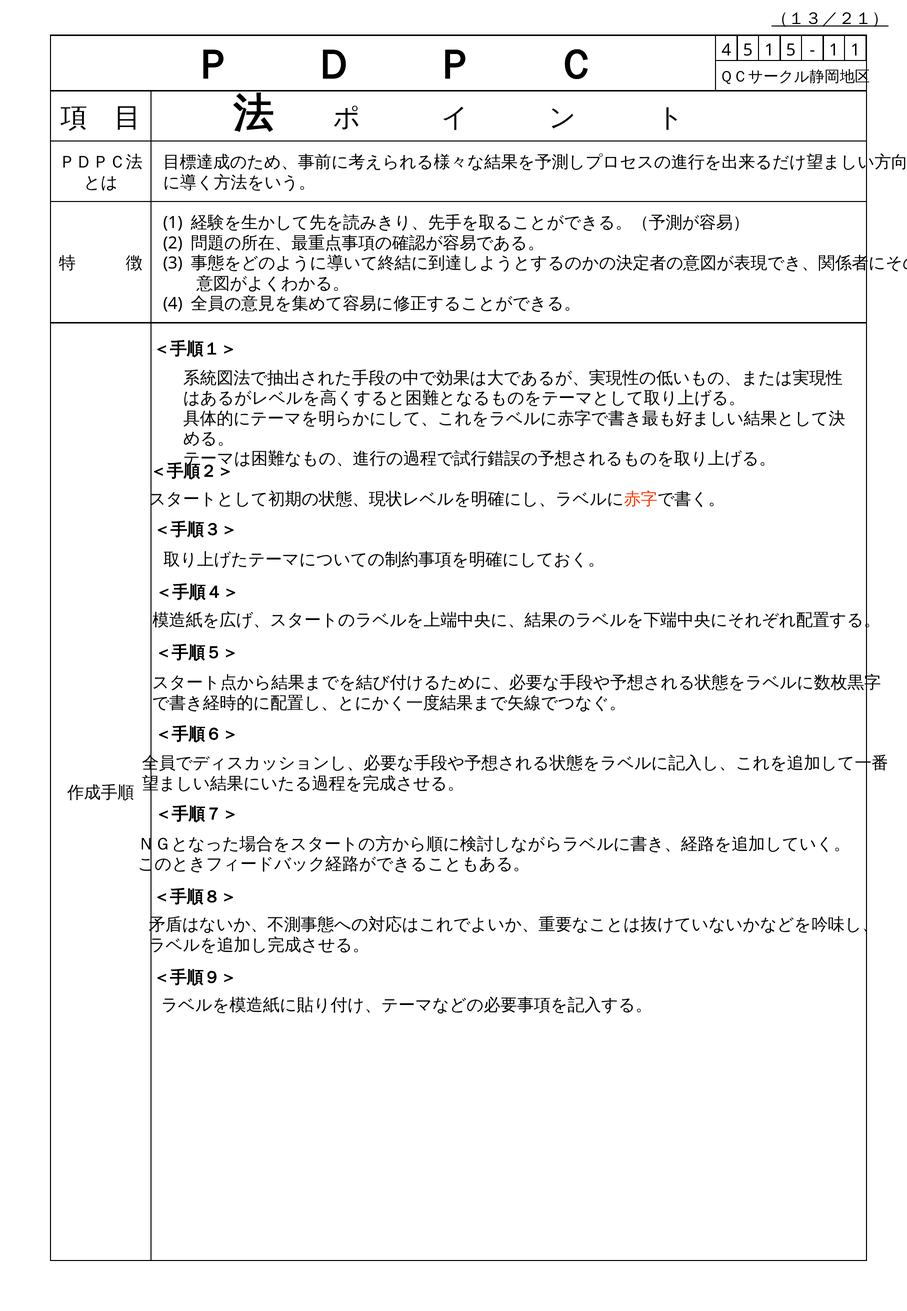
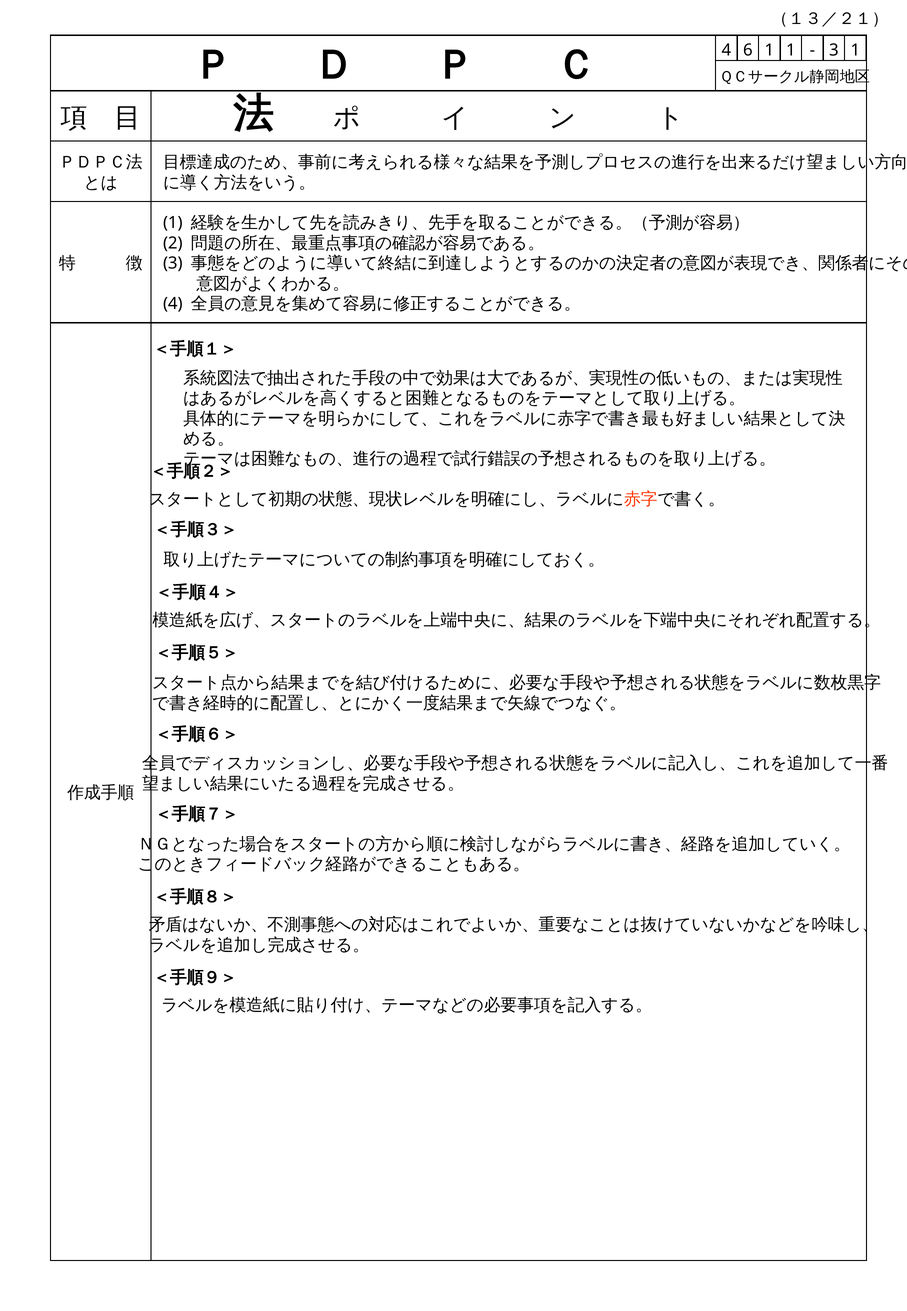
（１３／２１） underline: present -> none (830, 19)
4 5: 5 -> 6 (748, 50)
1 5: 5 -> 1 (791, 50)
1: 1 -> 3 (834, 50)
